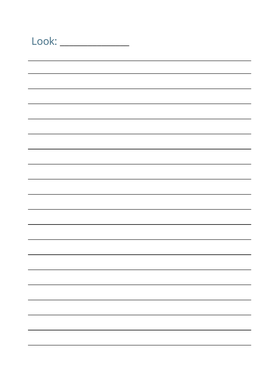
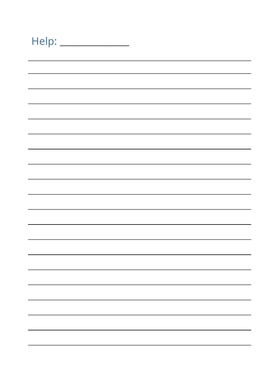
Look: Look -> Help (44, 42)
